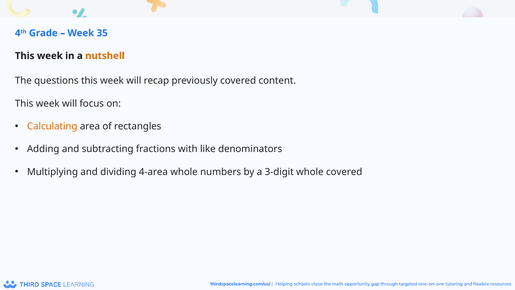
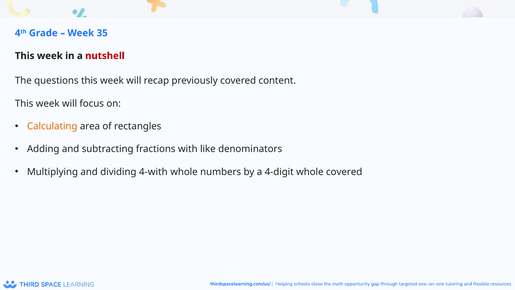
nutshell colour: orange -> red (105, 56)
4-area: 4-area -> 4-with (153, 172)
3-digit: 3-digit -> 4-digit (279, 172)
